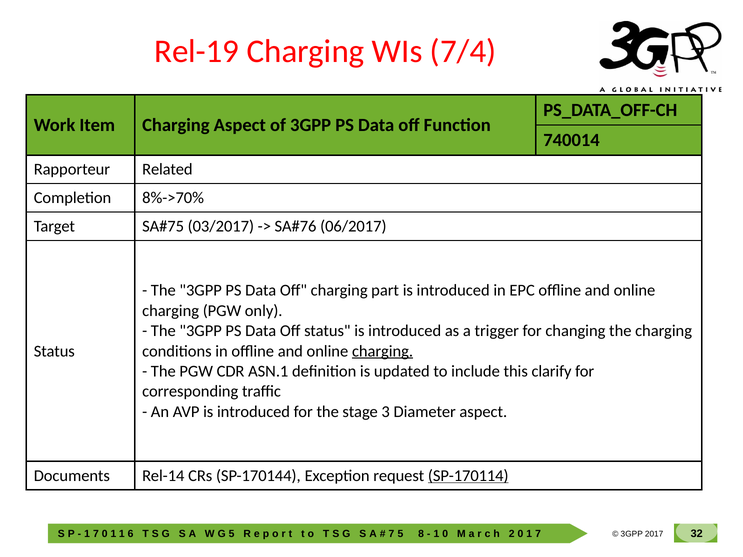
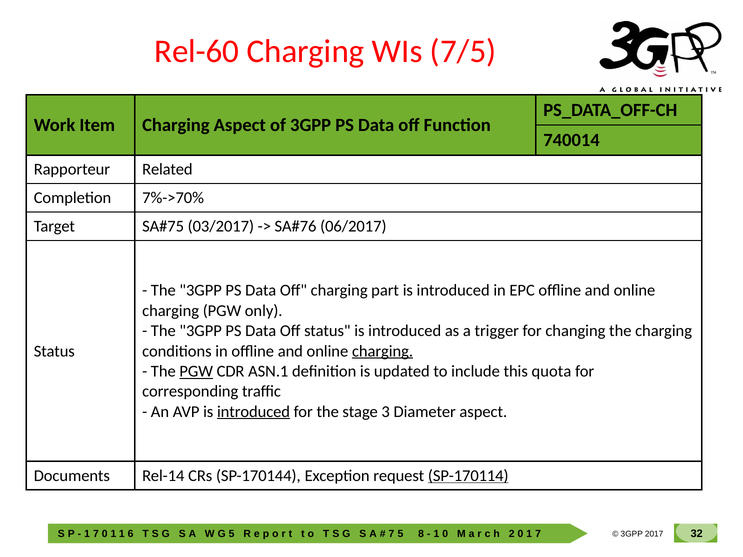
Rel-19: Rel-19 -> Rel-60 (197, 51)
7/4: 7/4 -> 7/5 (463, 51)
8%->70%: 8%->70% -> 7%->70% (173, 198)
PGW underline: none -> present (196, 371)
clarify: clarify -> quota (551, 371)
introduced underline: none -> present (254, 412)
